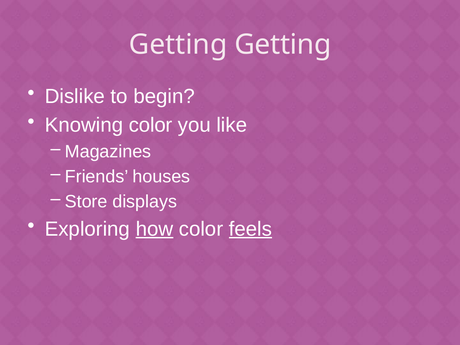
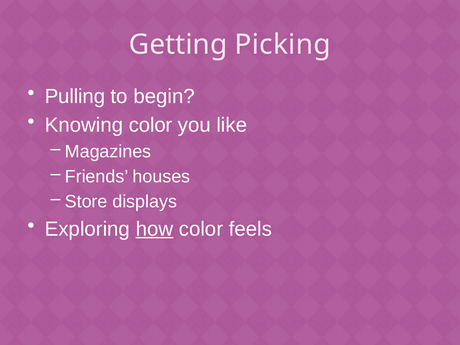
Getting Getting: Getting -> Picking (283, 45)
Dislike: Dislike -> Pulling (75, 96)
feels underline: present -> none (250, 229)
